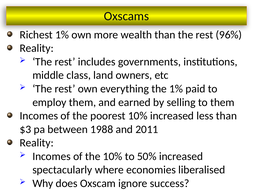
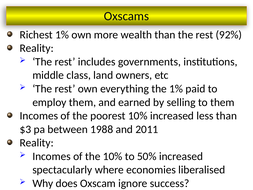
96%: 96% -> 92% (229, 35)
